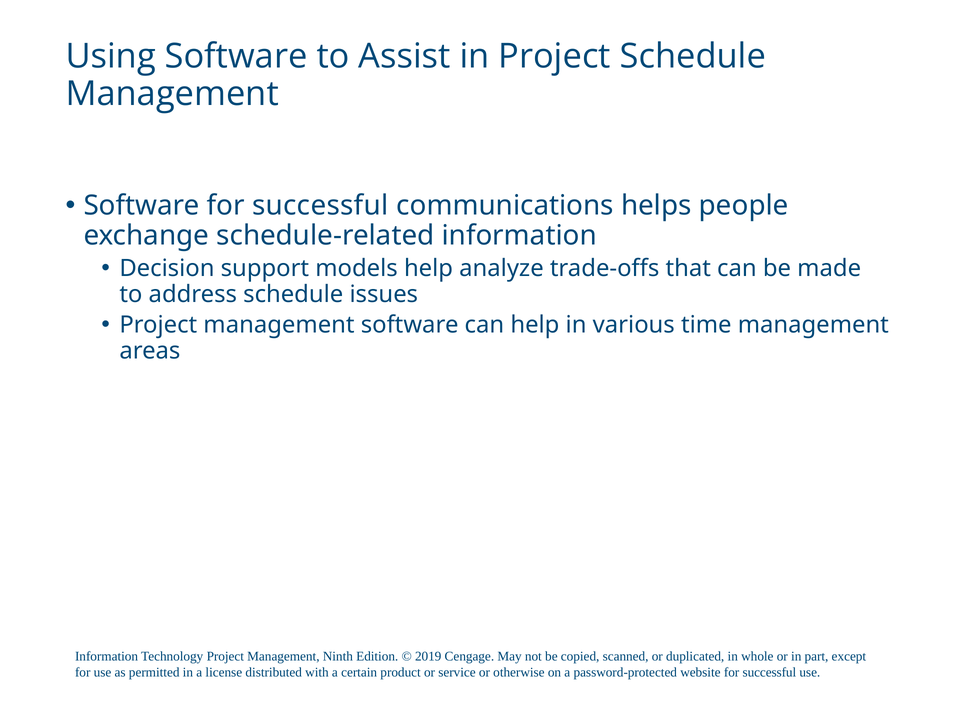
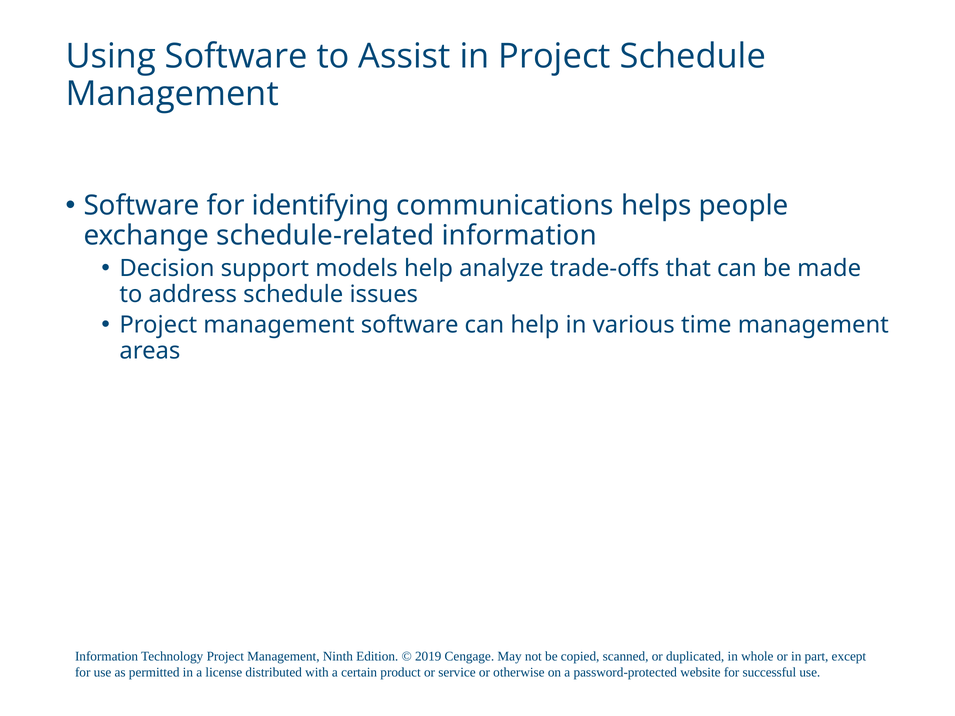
Software for successful: successful -> identifying (321, 206)
